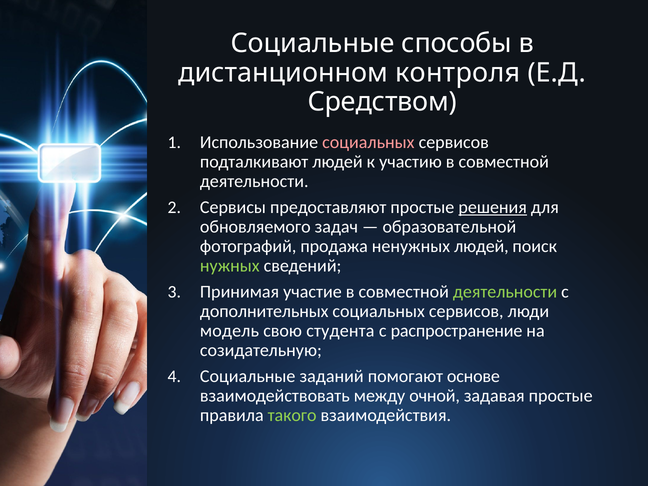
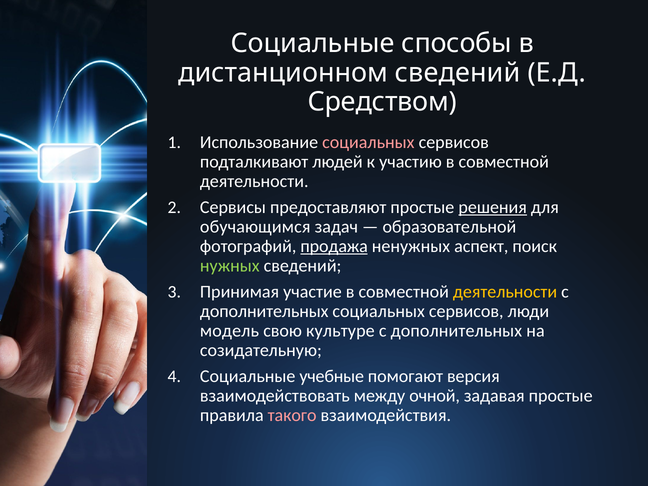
дистанционном контроля: контроля -> сведений (458, 73)
обновляемого: обновляемого -> обучающимся (255, 227)
продажа underline: none -> present (334, 246)
ненужных людей: людей -> аспект (481, 246)
деятельности colour: light green -> yellow (505, 292)
студента: студента -> культуре (340, 331)
распространение: распространение -> дополнительных (456, 331)
заданий: заданий -> учебные (332, 376)
основе: основе -> версия (473, 376)
такого colour: light green -> pink (292, 415)
